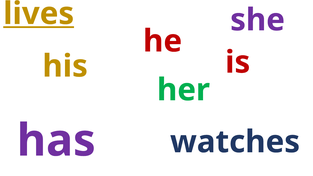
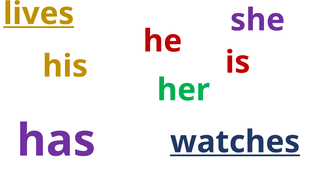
watches underline: none -> present (235, 142)
